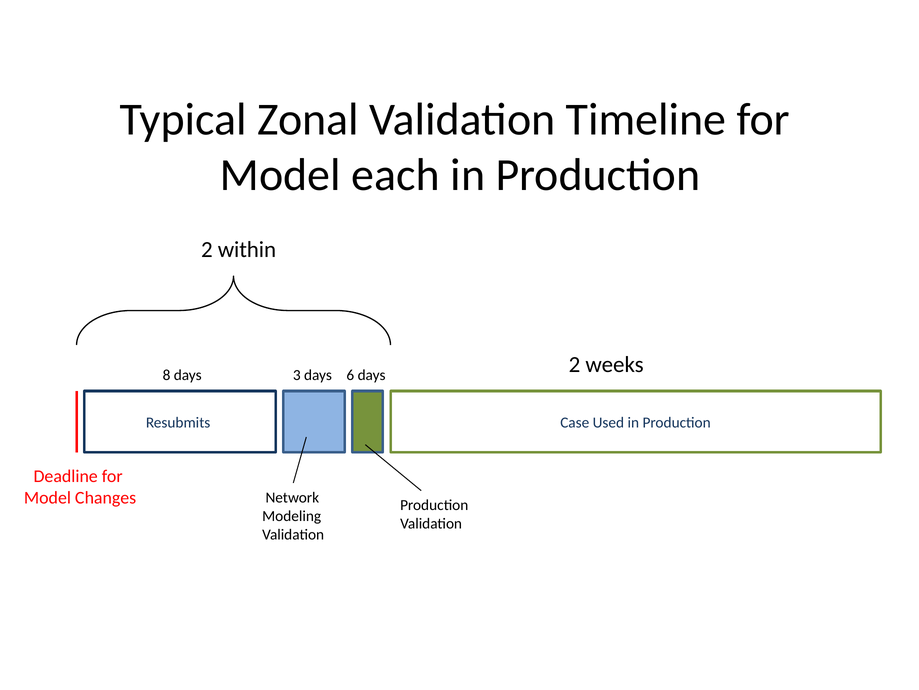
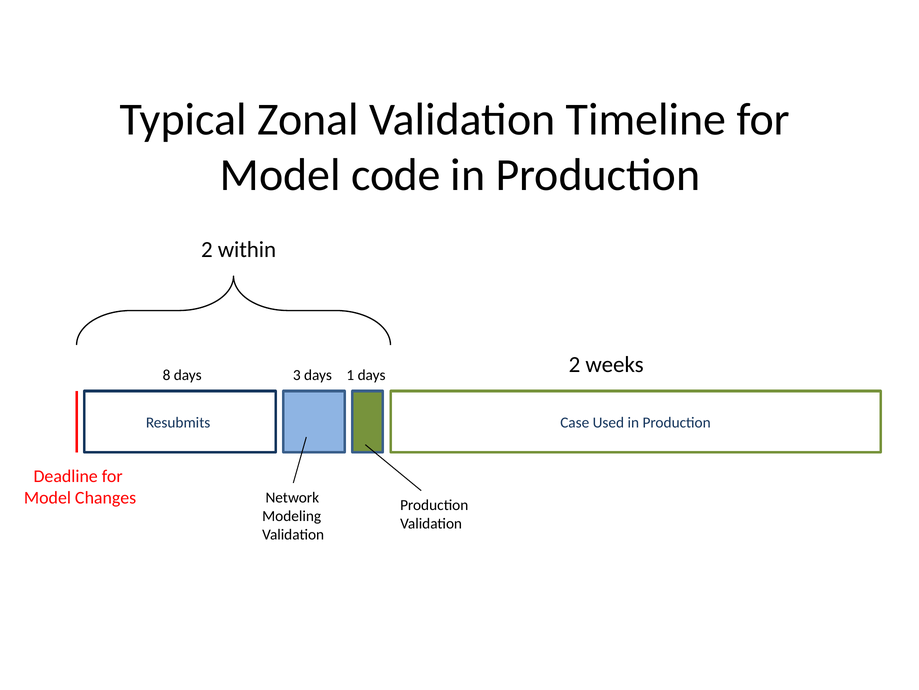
each: each -> code (396, 175)
6: 6 -> 1 (350, 375)
